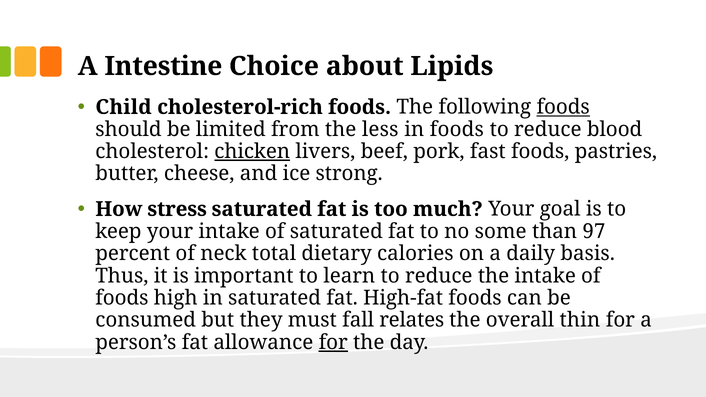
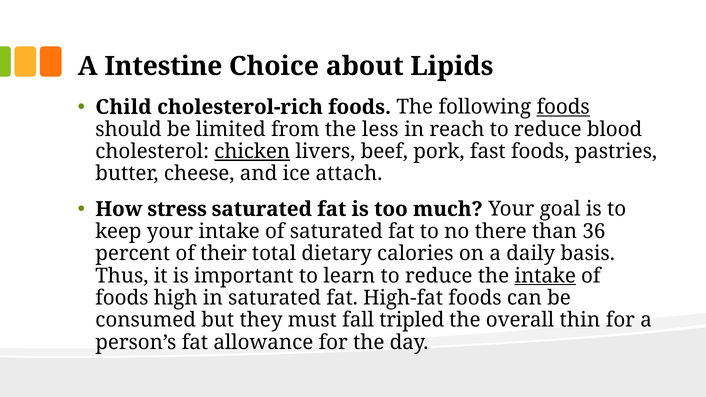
in foods: foods -> reach (457, 129)
strong: strong -> attach (349, 174)
some: some -> there (501, 231)
97: 97 -> 36 (594, 231)
neck: neck -> their (224, 254)
intake underline: none -> present (545, 276)
relates: relates -> tripled (412, 320)
for underline: present -> none (333, 342)
